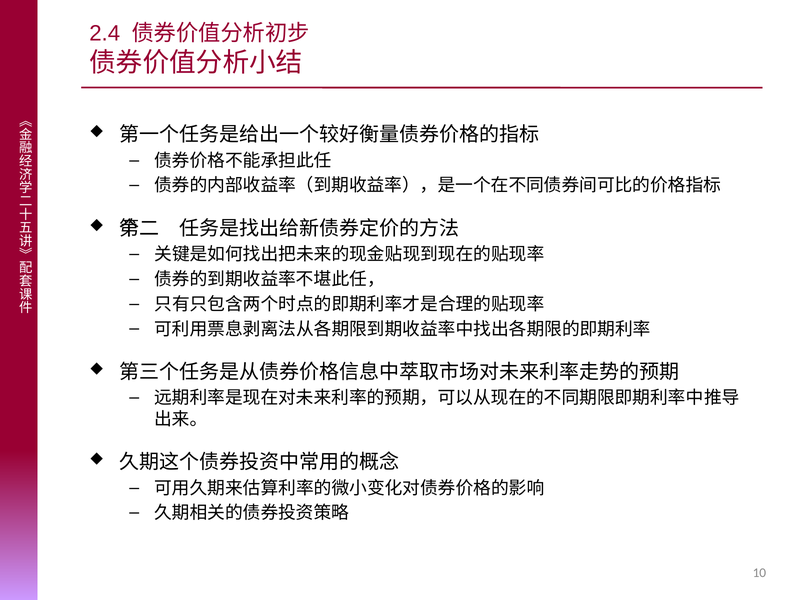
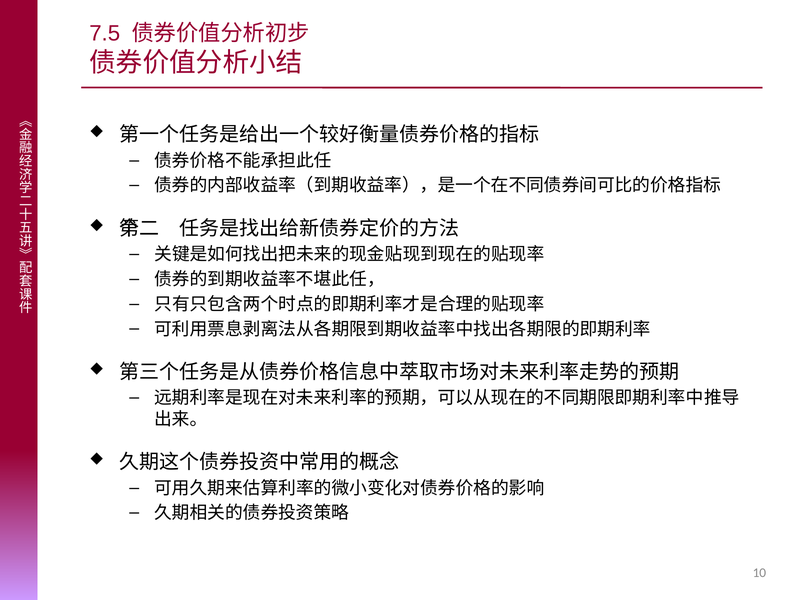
2.4: 2.4 -> 7.5 (105, 33)
